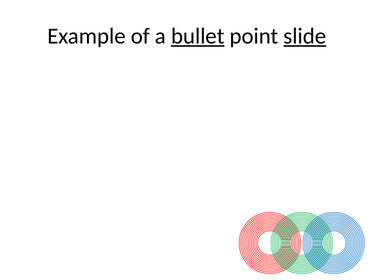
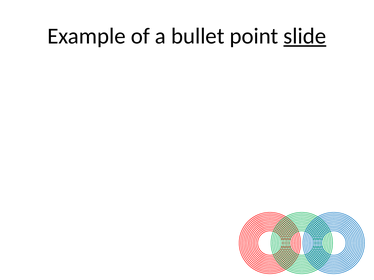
bullet underline: present -> none (198, 36)
